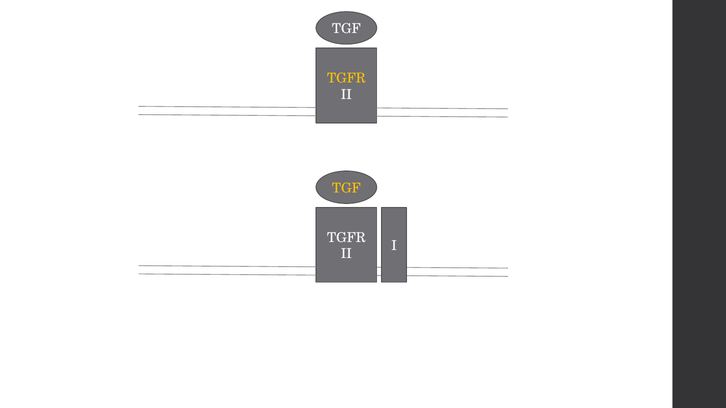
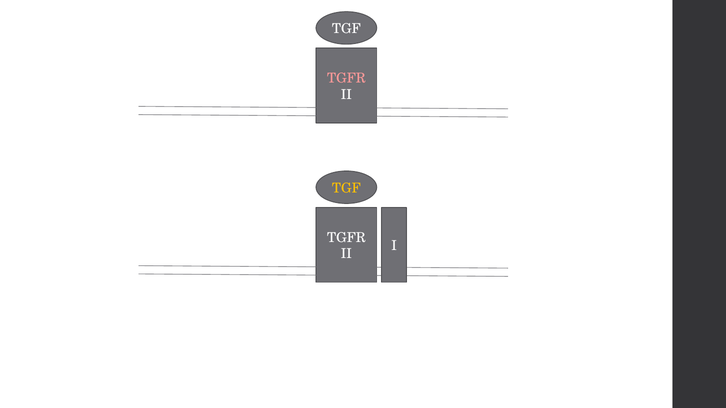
TGFR colour: yellow -> pink (346, 78)
